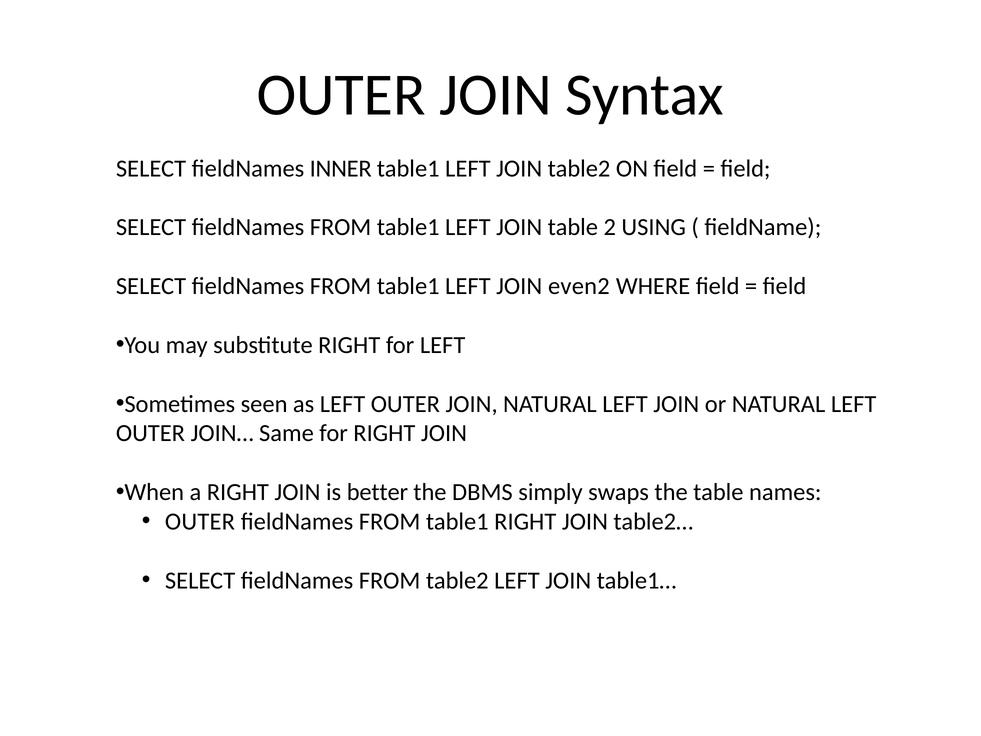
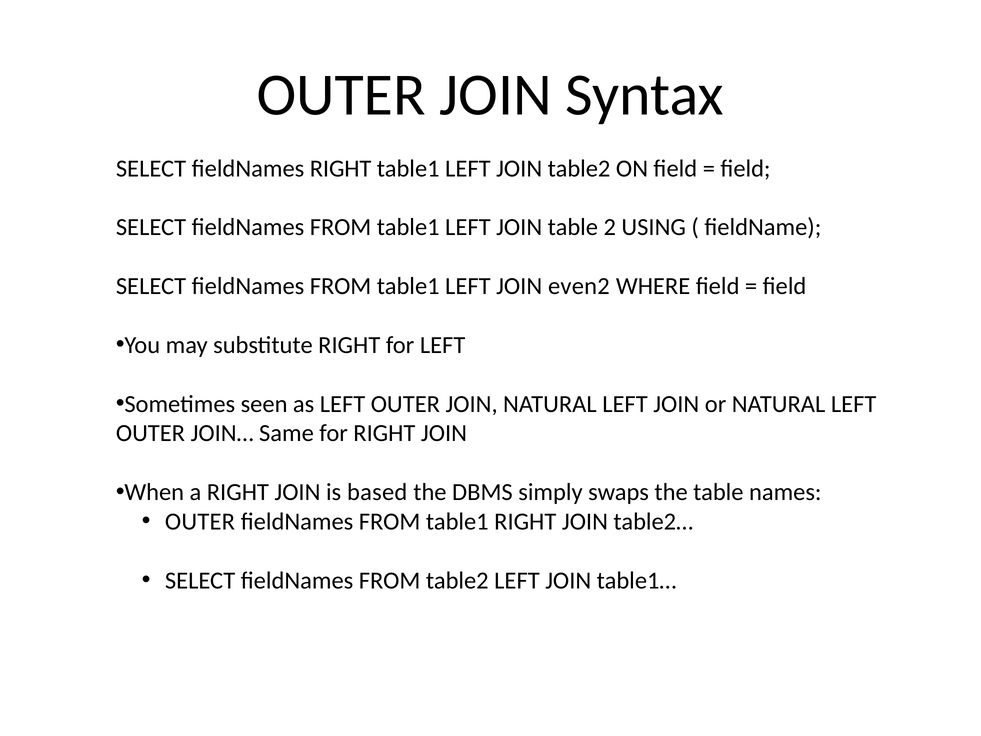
fieldNames INNER: INNER -> RIGHT (341, 168)
better: better -> based (377, 492)
